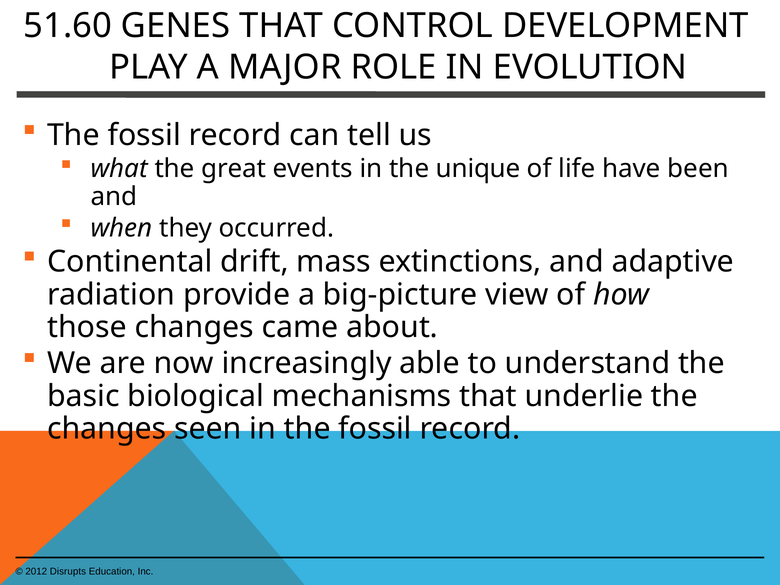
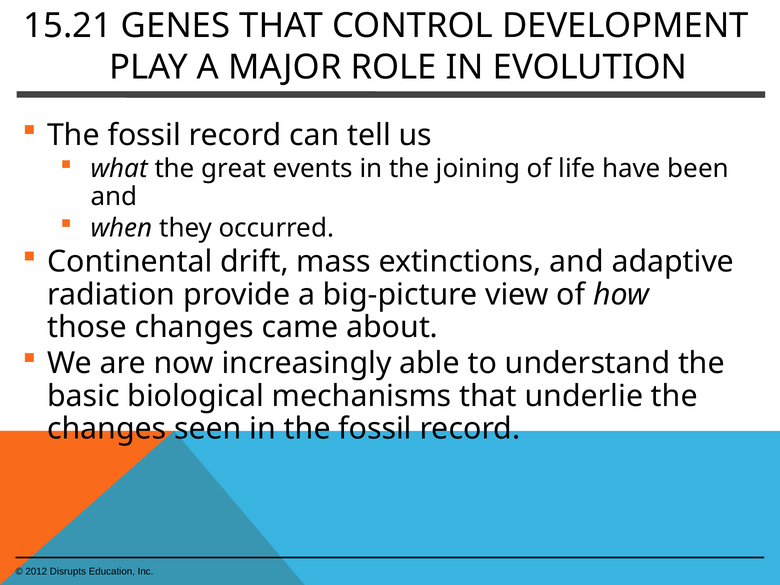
51.60: 51.60 -> 15.21 (68, 26)
unique: unique -> joining (478, 169)
